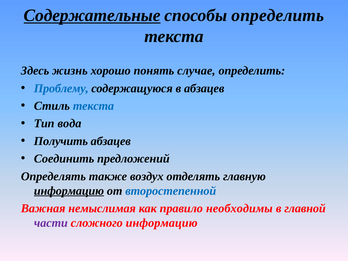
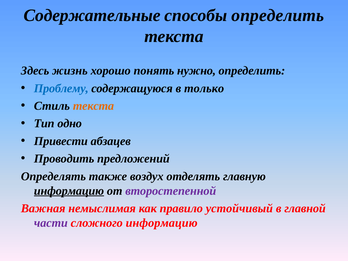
Содержательные underline: present -> none (92, 15)
случае: случае -> нужно (196, 71)
в абзацев: абзацев -> только (204, 88)
текста colour: blue -> orange (93, 106)
вода: вода -> одно (70, 124)
Получить: Получить -> Привести (61, 141)
Соединить: Соединить -> Проводить (64, 159)
второстепенной colour: blue -> purple (171, 191)
необходимы: необходимы -> устойчивый (239, 208)
